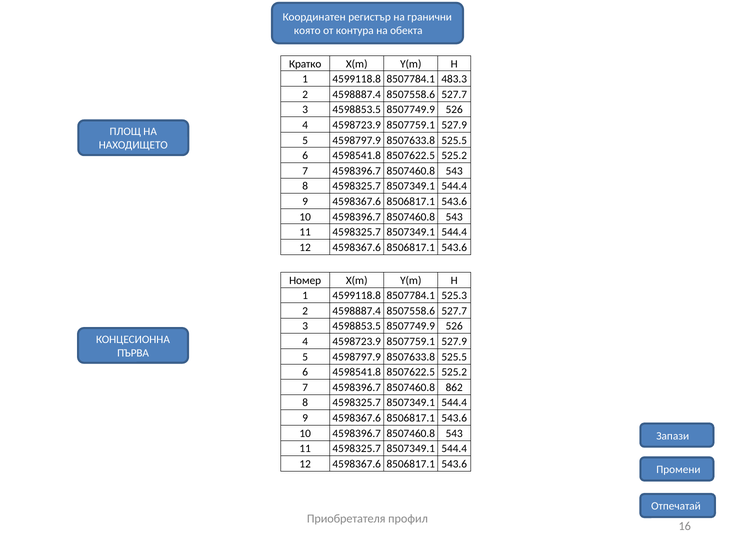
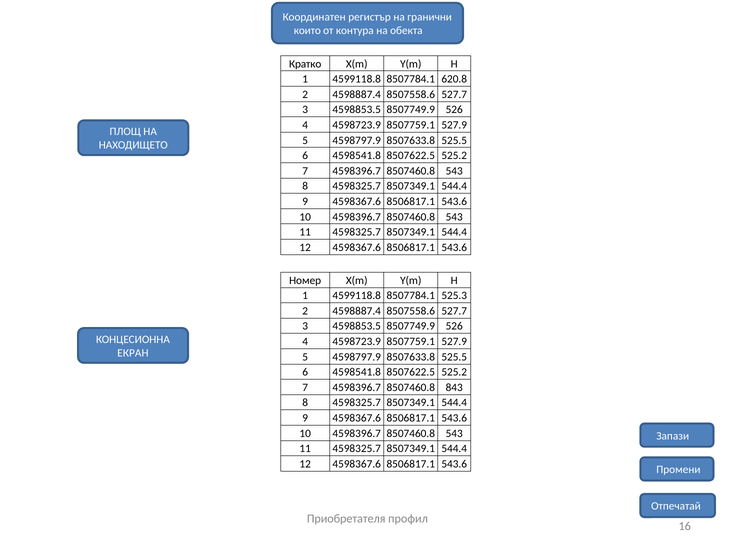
която: която -> които (307, 31)
483.3: 483.3 -> 620.8 (454, 79)
ПЪРВА: ПЪРВА -> ЕКРАН (133, 353)
862: 862 -> 843 (454, 388)
